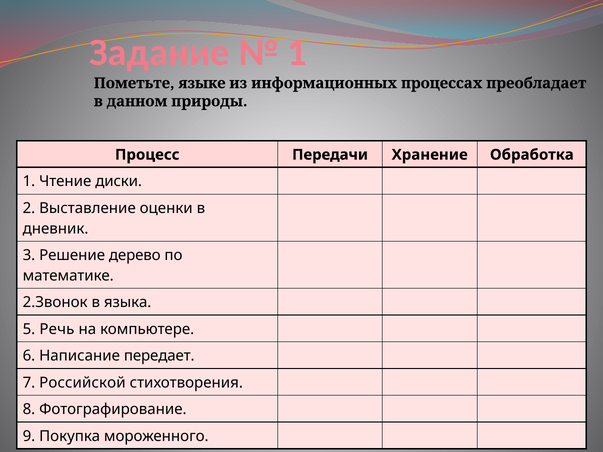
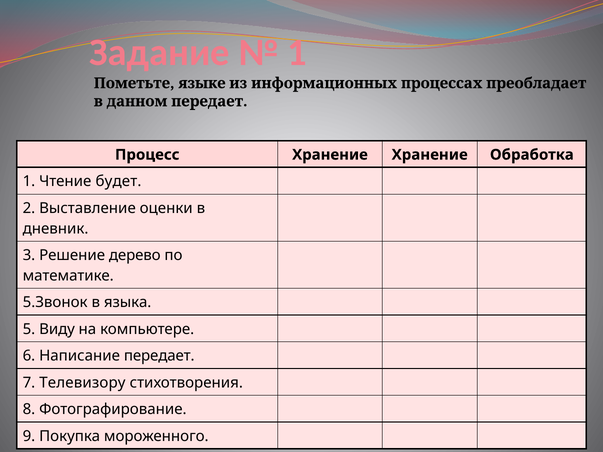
данном природы: природы -> передает (209, 101)
Процесс Передачи: Передачи -> Хранение (330, 155)
диски: диски -> будет (118, 182)
2.Звонок: 2.Звонок -> 5.Звонок (55, 303)
Речь: Речь -> Виду (57, 329)
Российской: Российской -> Телевизору (82, 383)
